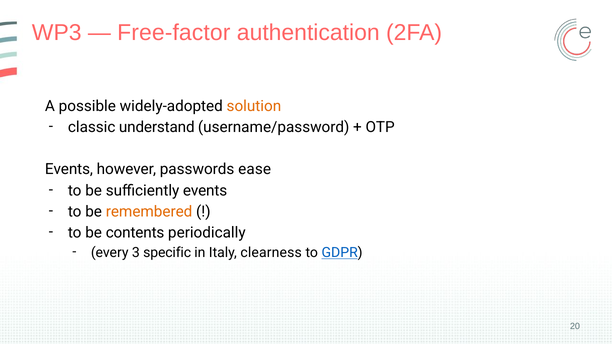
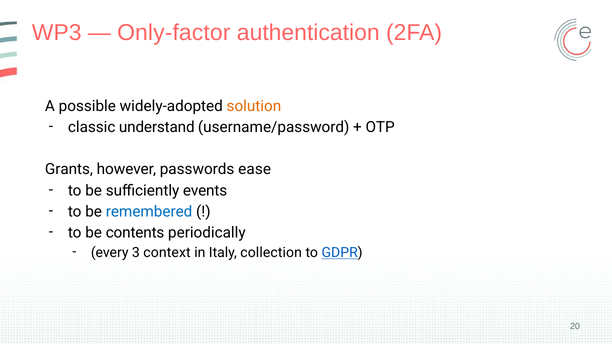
Free-factor: Free-factor -> Only-factor (174, 33)
Events: Events -> Grants (69, 170)
remembered colour: orange -> blue (149, 212)
specific: specific -> context (167, 253)
clearness: clearness -> collection (271, 253)
